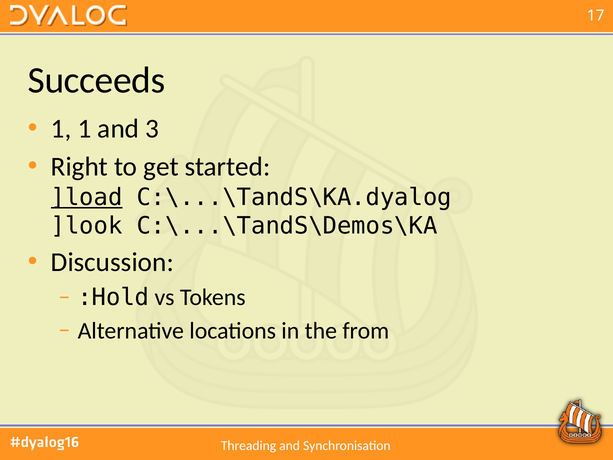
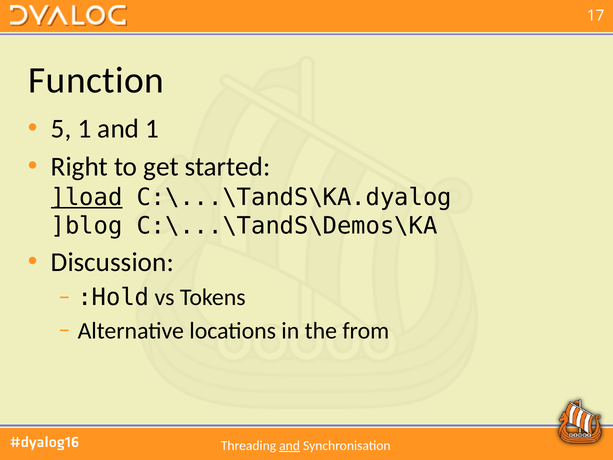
Succeeds: Succeeds -> Function (96, 80)
1: 1 -> 5 (61, 129)
and 3: 3 -> 1 (152, 129)
]look: ]look -> ]blog (87, 226)
and underline: none -> present (290, 445)
